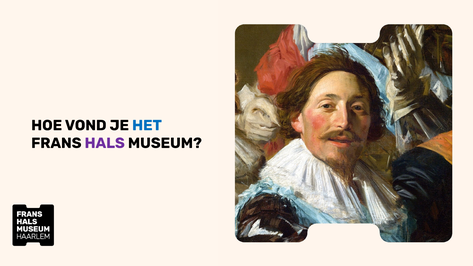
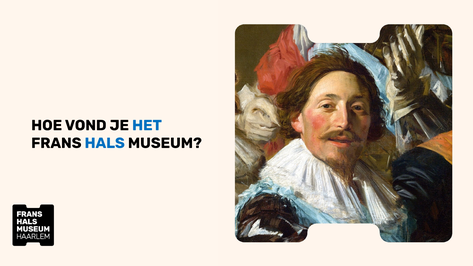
HALS colour: purple -> blue (105, 143)
